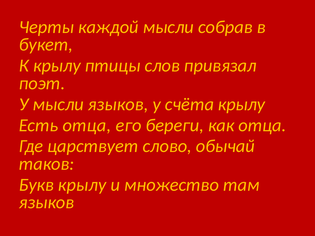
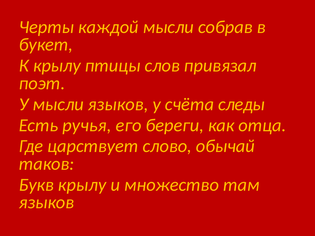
счёта крылу: крылу -> следы (242, 104)
Есть отца: отца -> ручья (87, 125)
